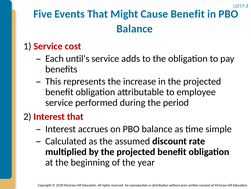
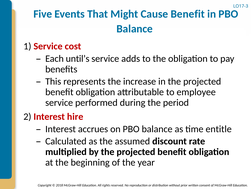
Interest that: that -> hire (75, 116)
simple: simple -> entitle (219, 128)
